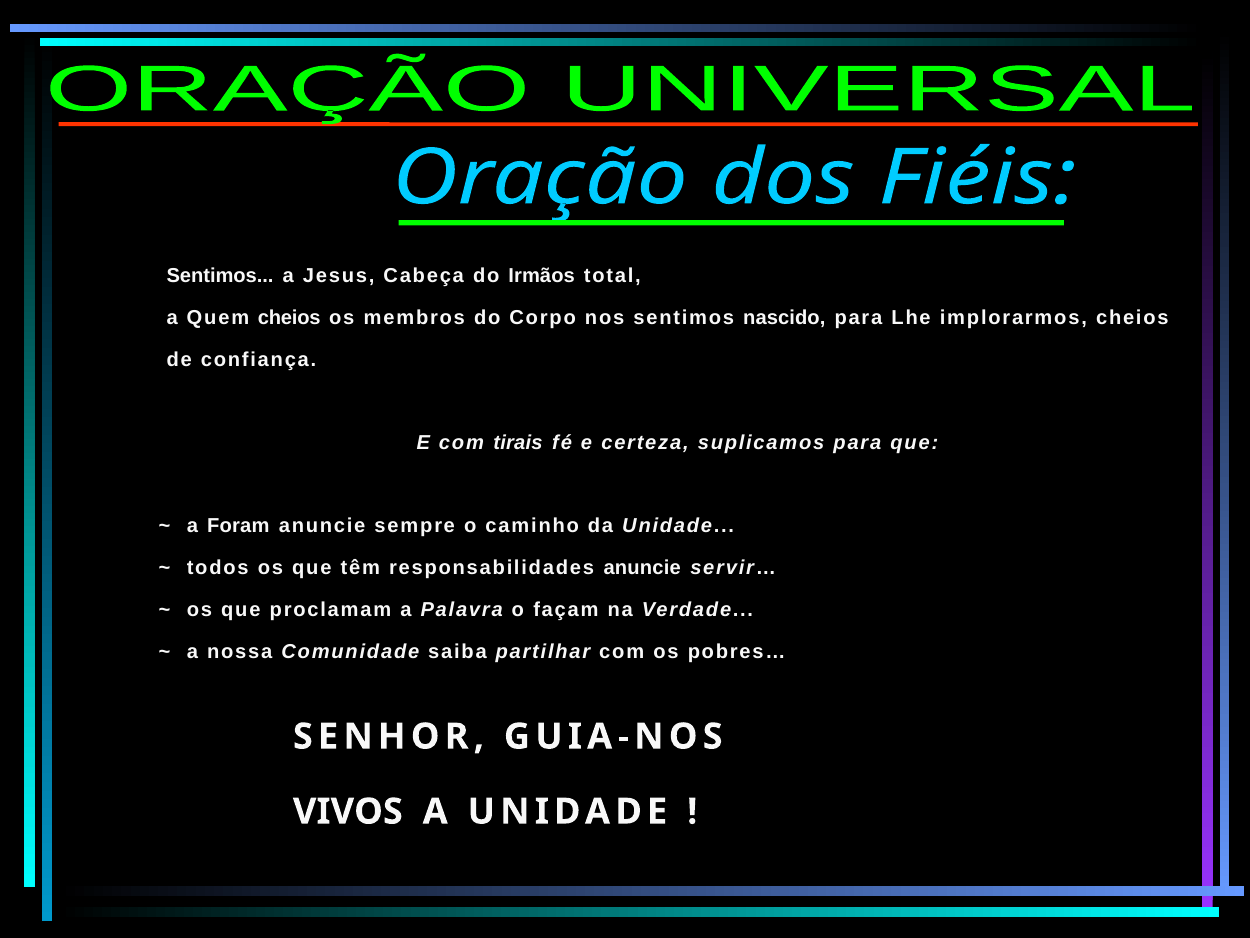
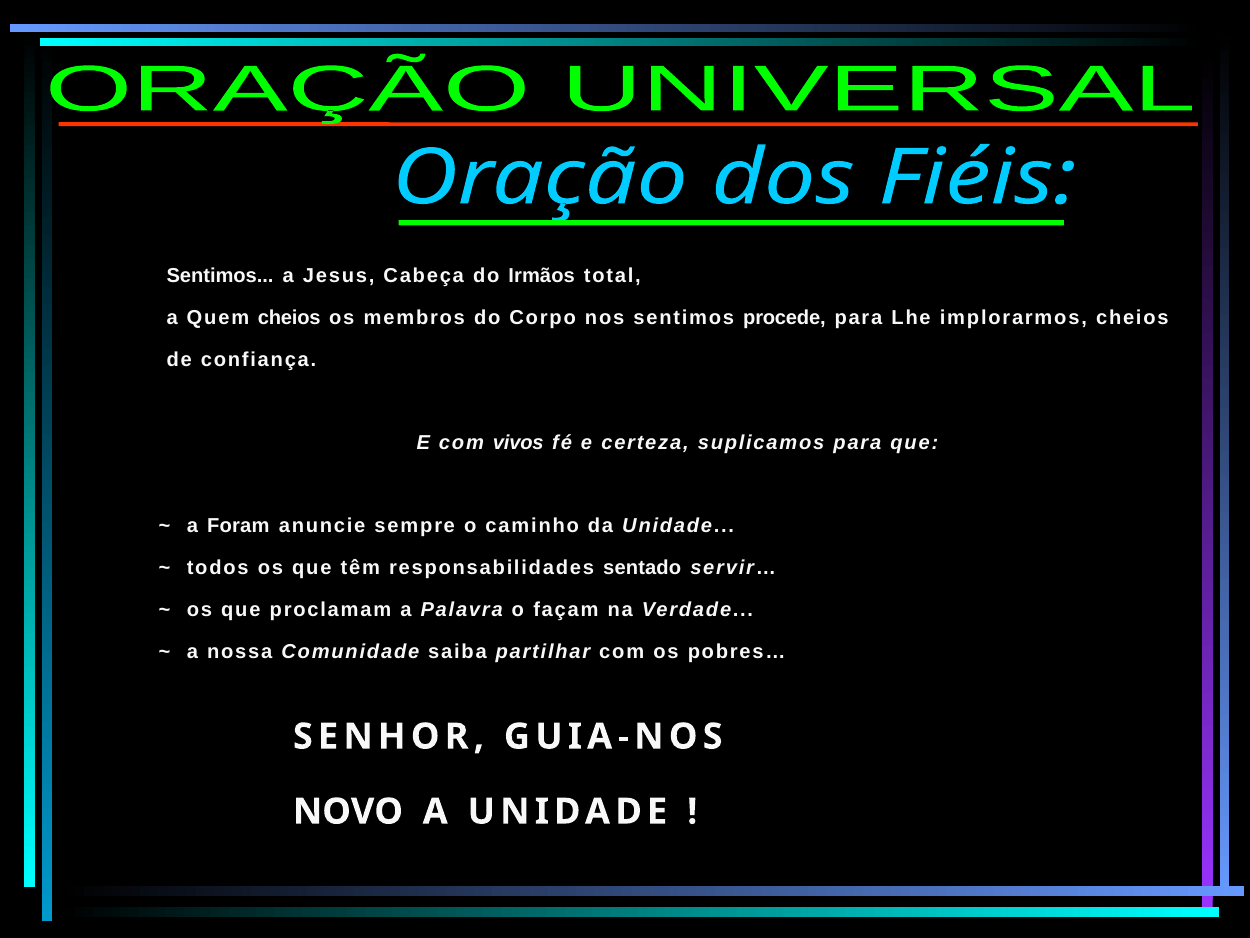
nascido: nascido -> procede (784, 318)
tirais: tirais -> vivos (518, 443)
responsabilidades anuncie: anuncie -> sentado (642, 568)
VIVOS: VIVOS -> NOVO (348, 811)
